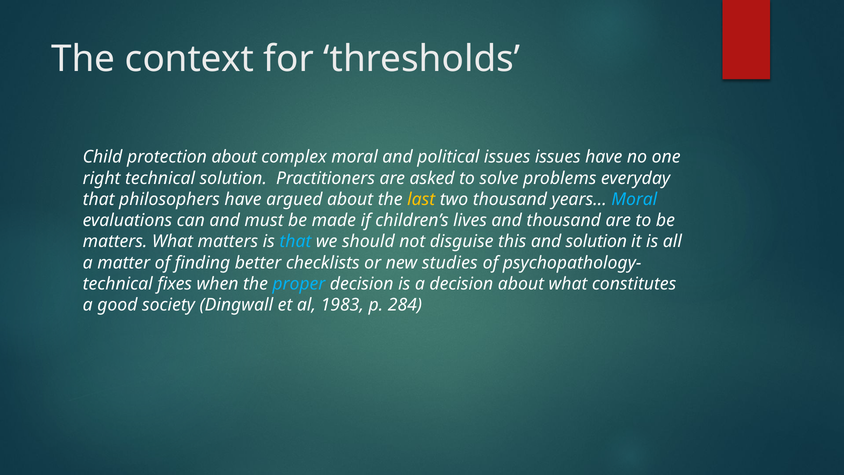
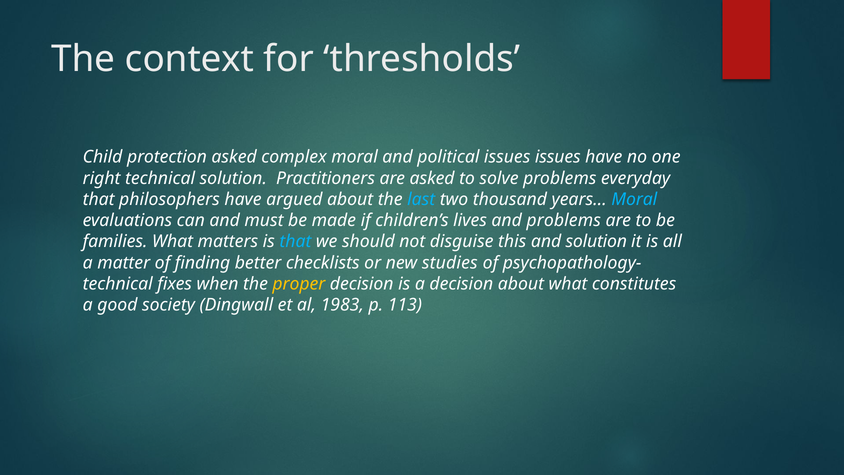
protection about: about -> asked (234, 157)
last colour: yellow -> light blue (421, 199)
and thousand: thousand -> problems (564, 220)
matters: matters -> families (115, 242)
proper colour: light blue -> yellow (299, 284)
284: 284 -> 113 (405, 305)
